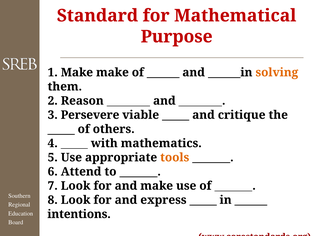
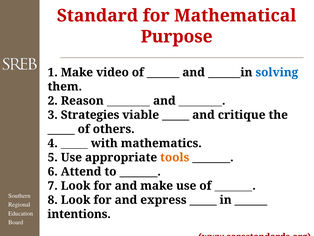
Make make: make -> video (112, 72)
solving colour: orange -> blue (277, 72)
Persevere: Persevere -> Strategies (90, 115)
